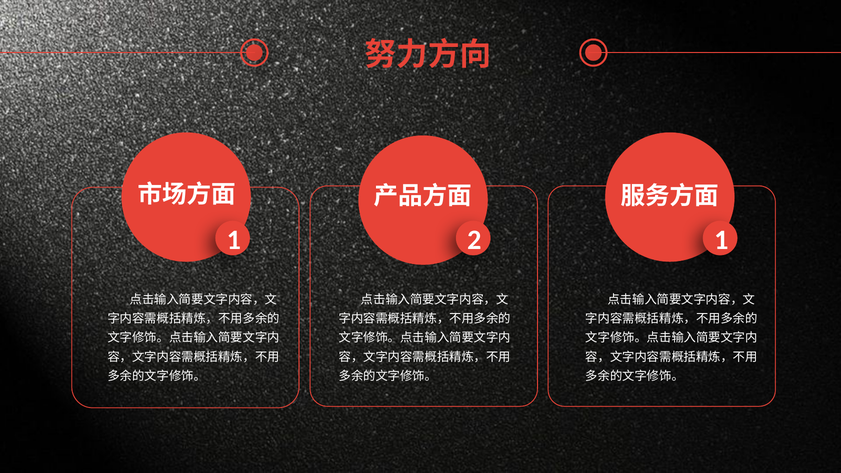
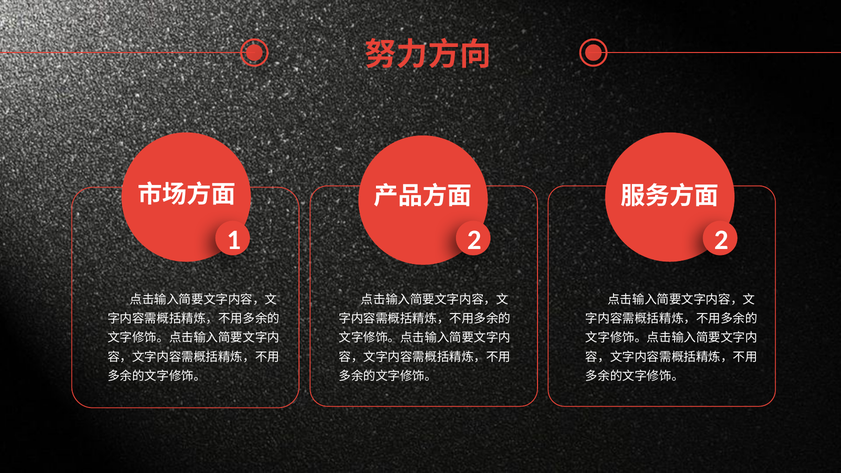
2 1: 1 -> 2 (721, 240)
